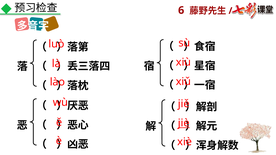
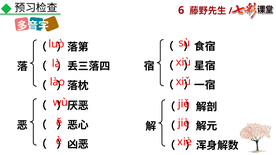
jiè underline: present -> none (184, 123)
